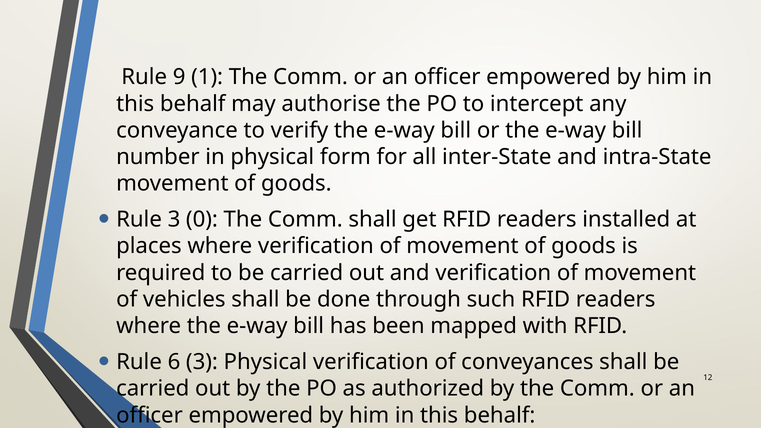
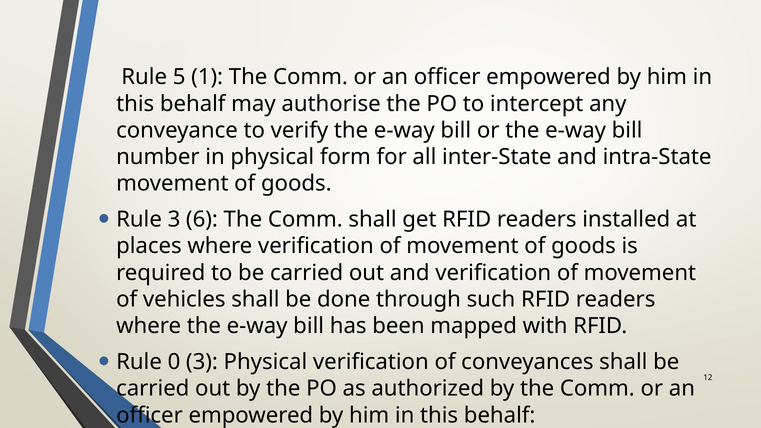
9: 9 -> 5 (179, 77)
0: 0 -> 6 (202, 220)
6: 6 -> 0 (174, 362)
